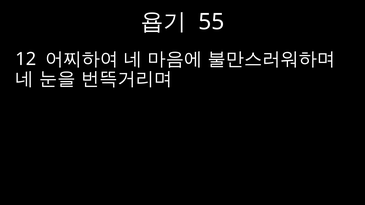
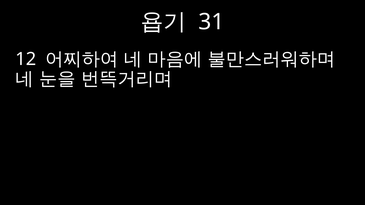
55: 55 -> 31 (211, 22)
